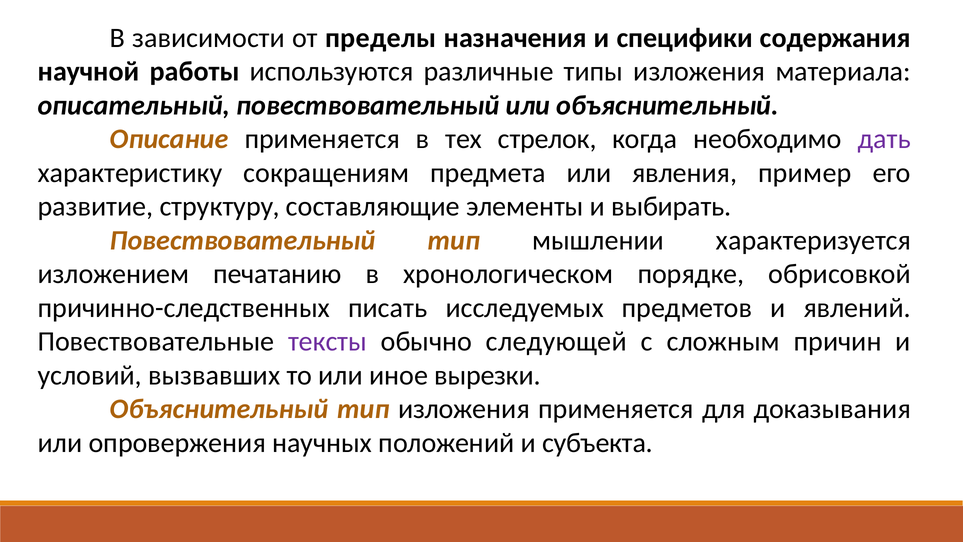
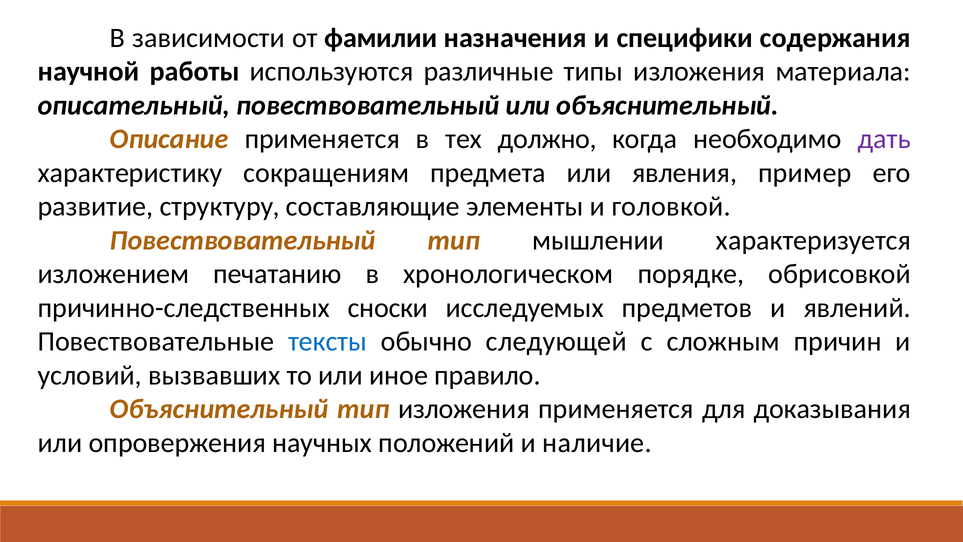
пределы: пределы -> фамилии (381, 38)
стрелок: стрелок -> должно (547, 139)
выбирать: выбирать -> головкой (671, 207)
писать: писать -> сноски (388, 308)
тексты colour: purple -> blue (328, 341)
вырезки: вырезки -> правило (488, 375)
субъекта: субъекта -> наличие (597, 443)
